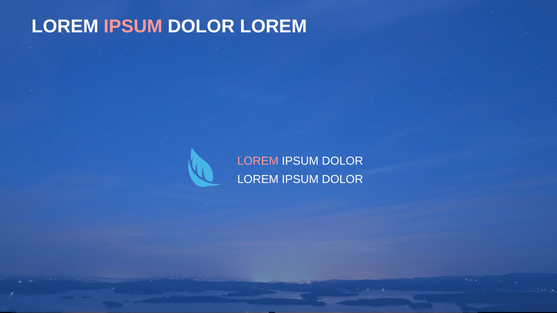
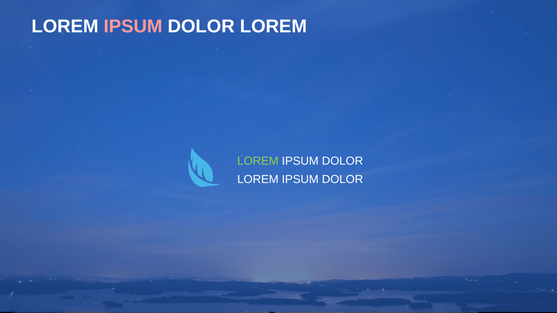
LOREM colour: pink -> light green (258, 161)
